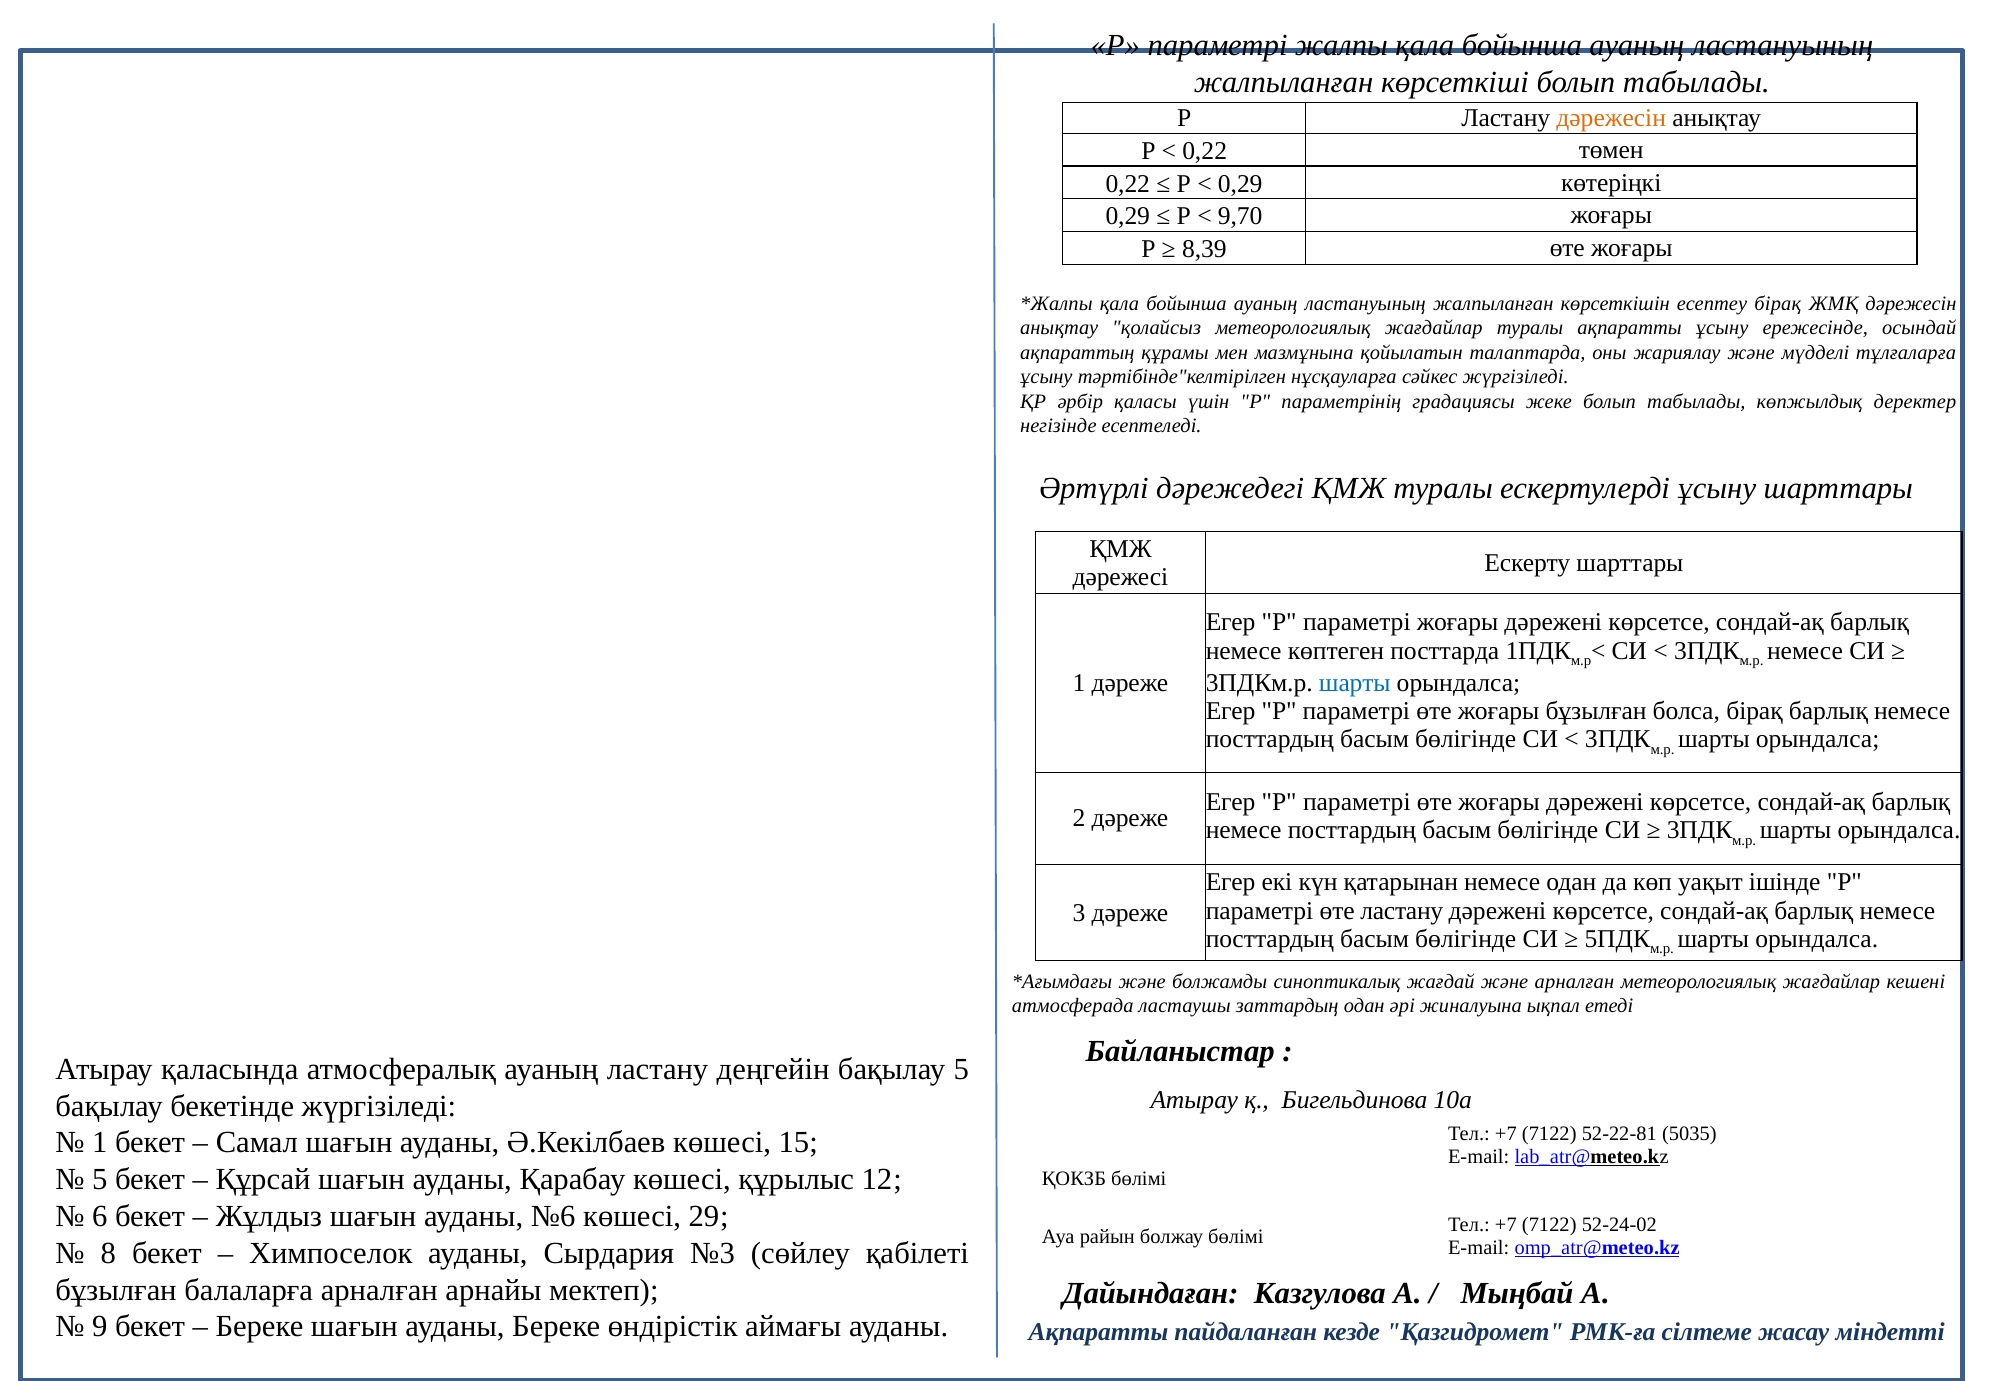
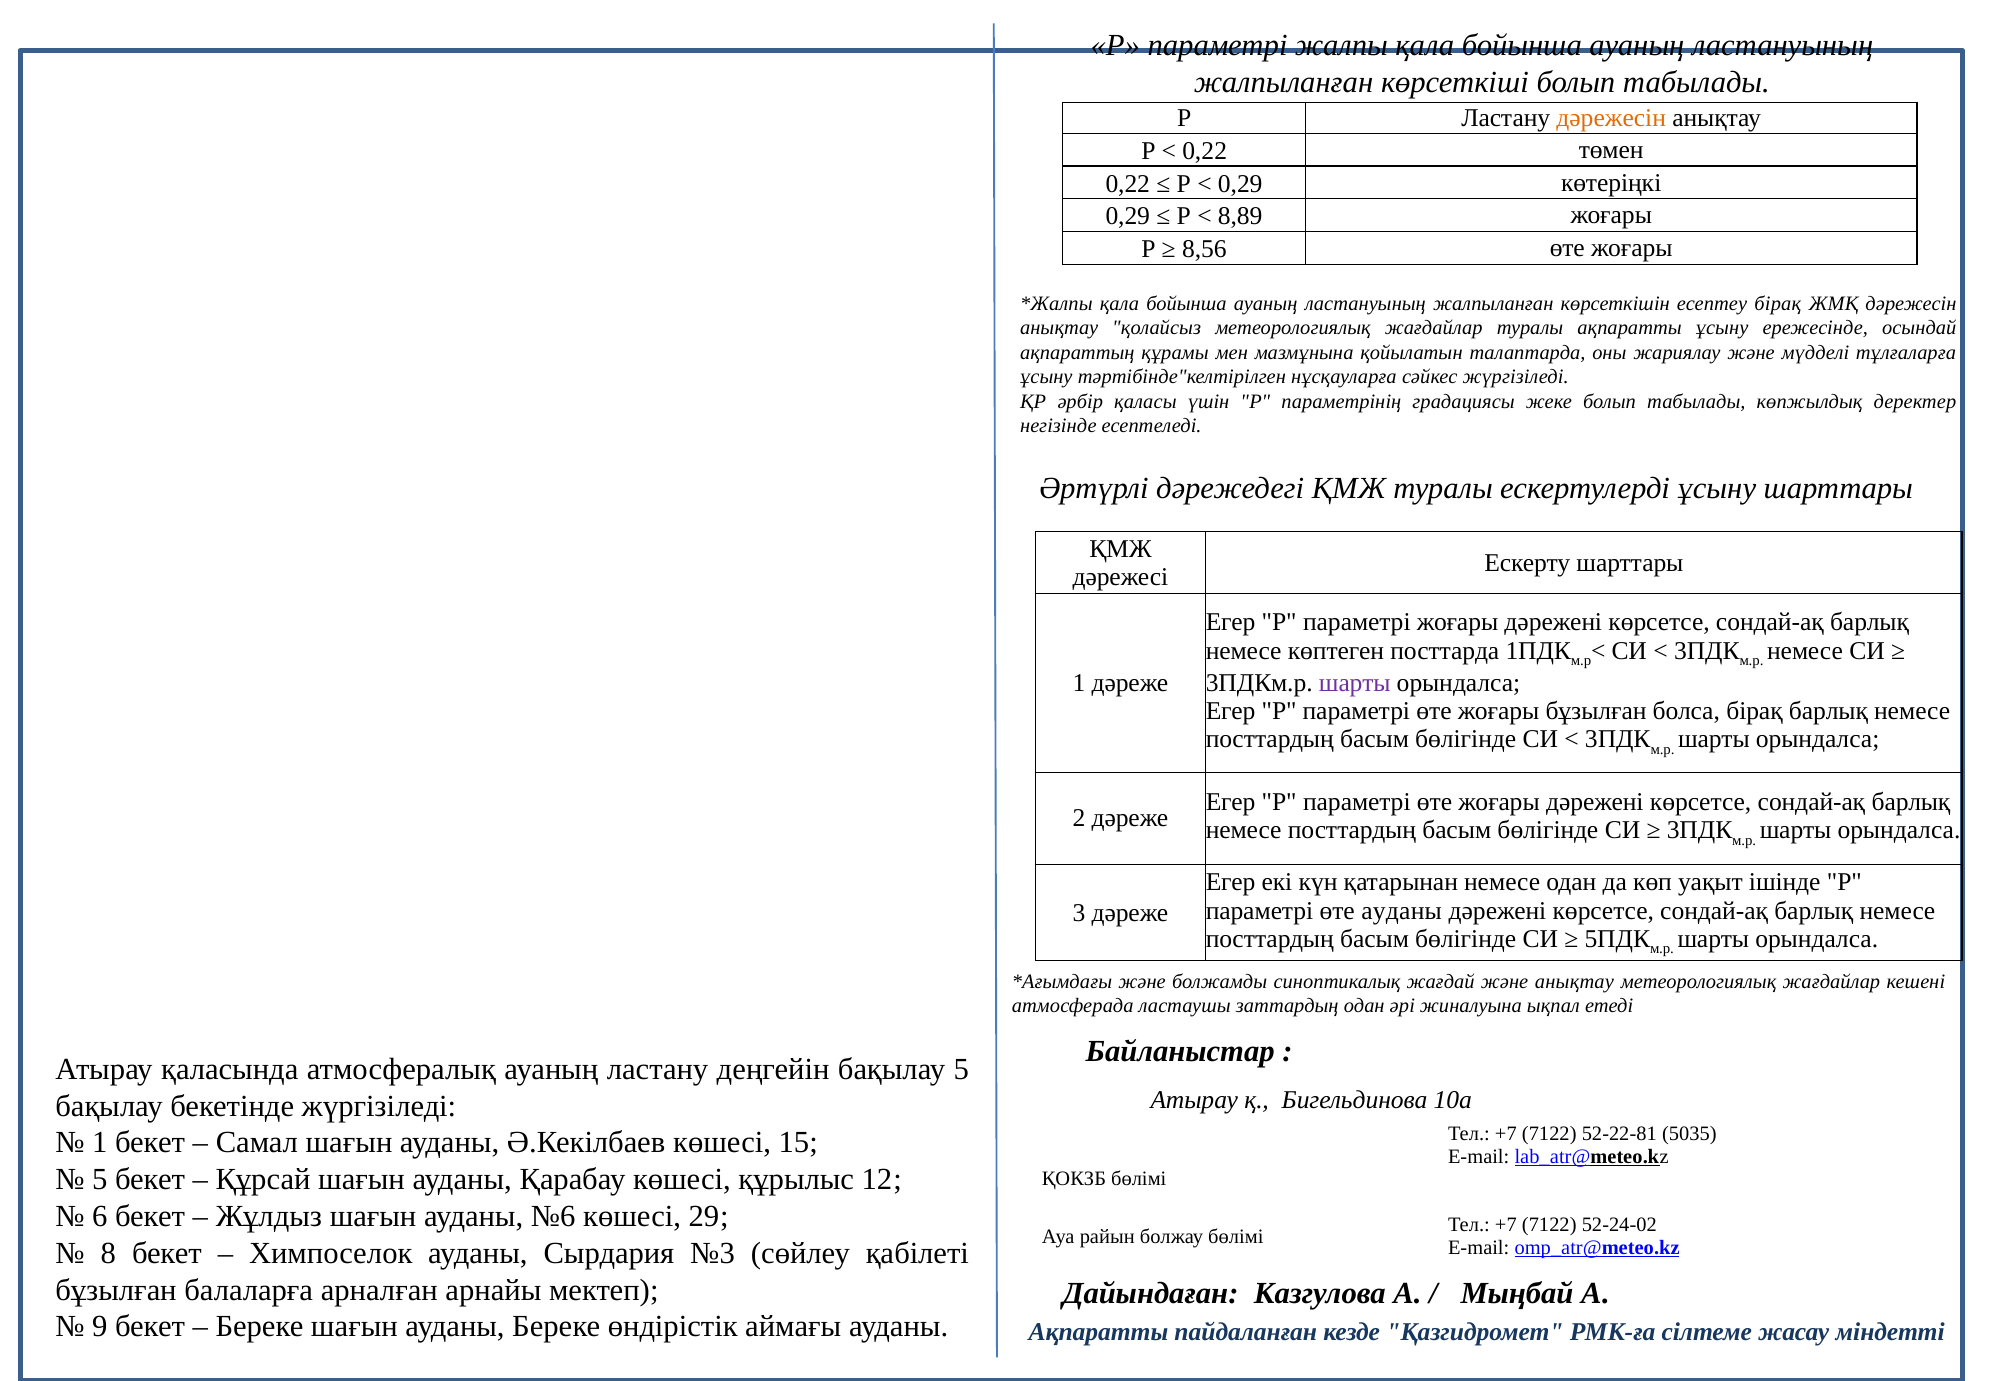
9,70: 9,70 -> 8,89 (1240, 216)
8,39: 8,39 -> 8,56 (1204, 249)
шарты colour: blue -> purple (1355, 683)
өте ластану: ластану -> ауданы (1402, 910)
және арналған: арналған -> анықтау (1574, 981)
